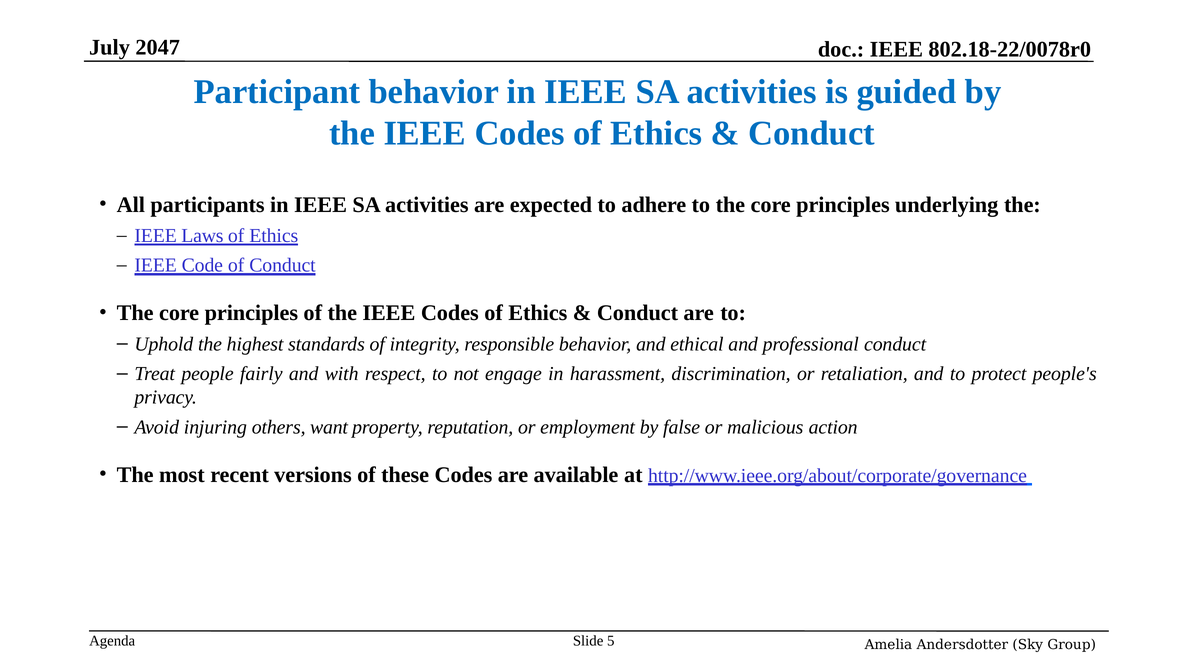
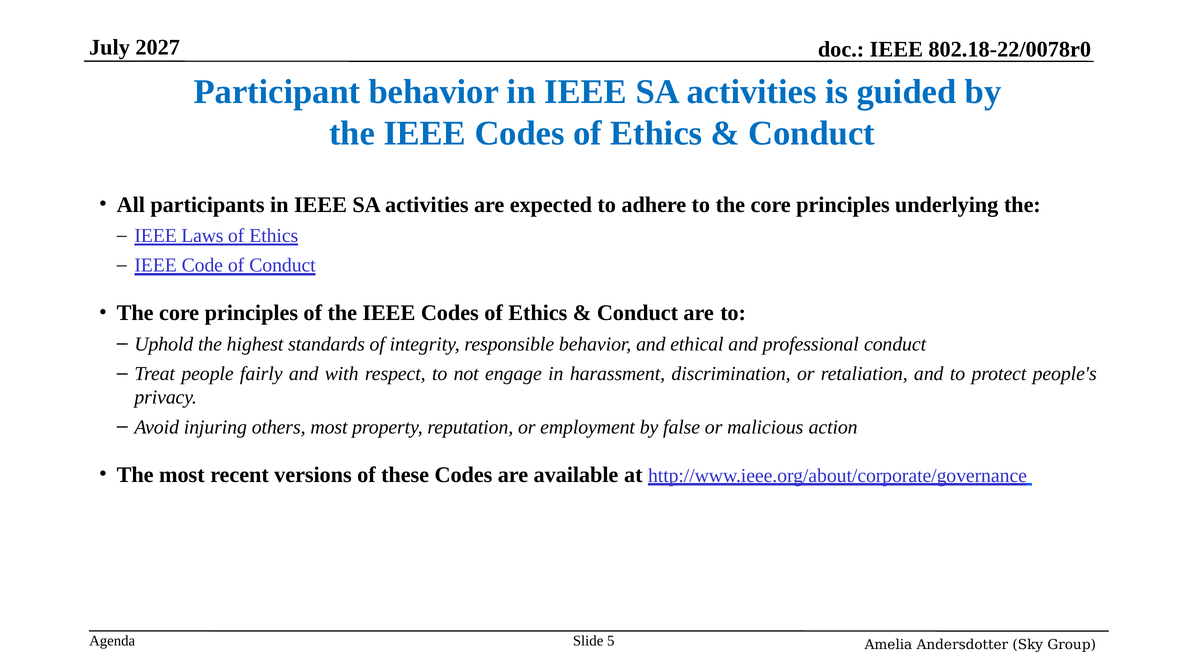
2047: 2047 -> 2027 (158, 47)
others want: want -> most (329, 427)
